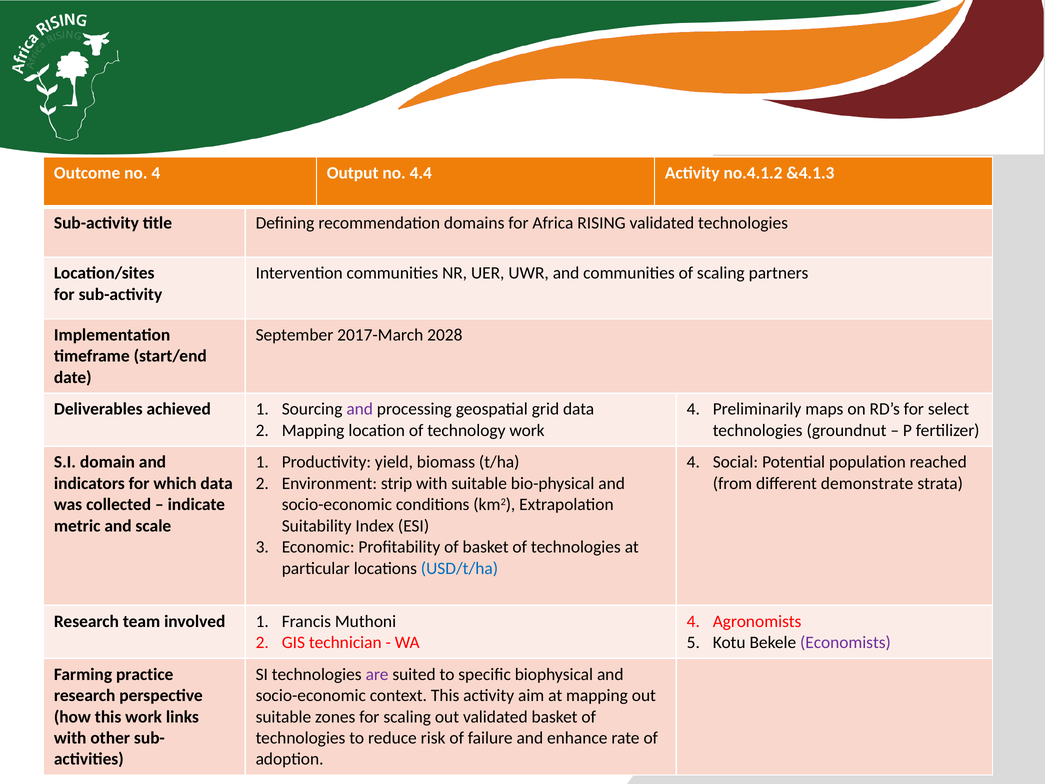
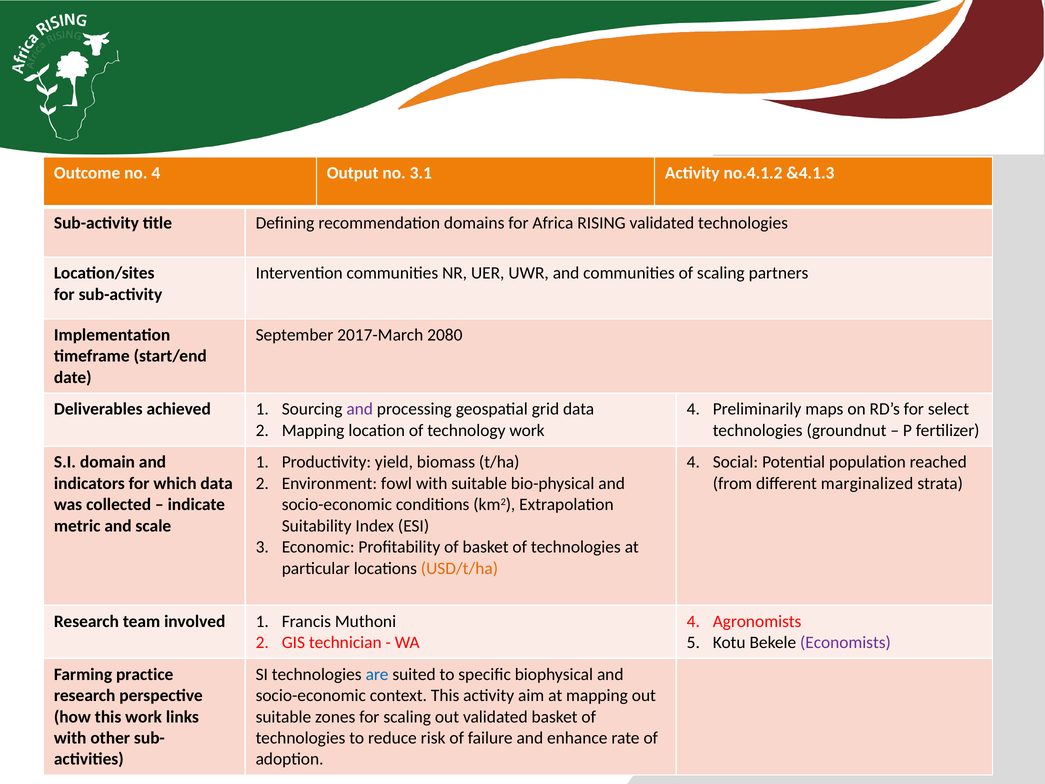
4.4: 4.4 -> 3.1 (421, 173)
2028: 2028 -> 2080 (445, 335)
strip: strip -> fowl (396, 483)
demonstrate: demonstrate -> marginalized (867, 483)
USD/t/ha colour: blue -> orange (459, 568)
are colour: purple -> blue (377, 674)
